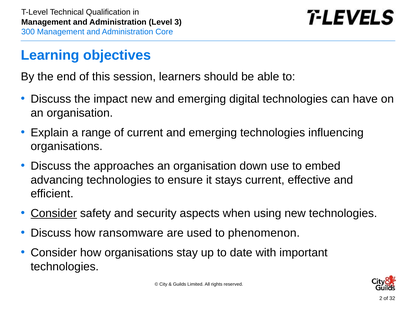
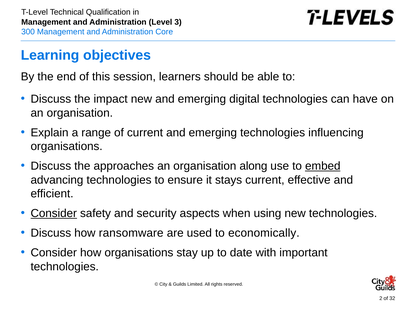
down: down -> along (253, 166)
embed underline: none -> present (323, 166)
phenomenon: phenomenon -> economically (264, 233)
